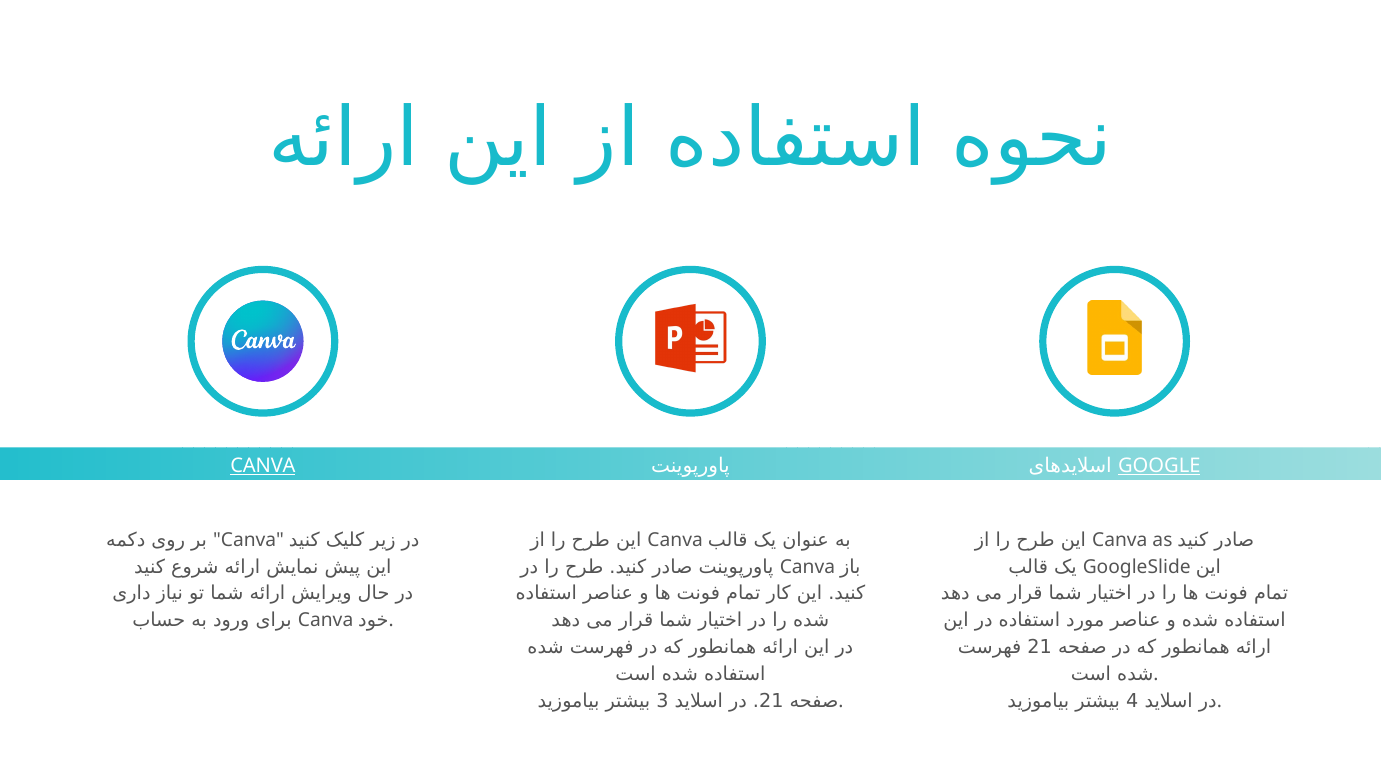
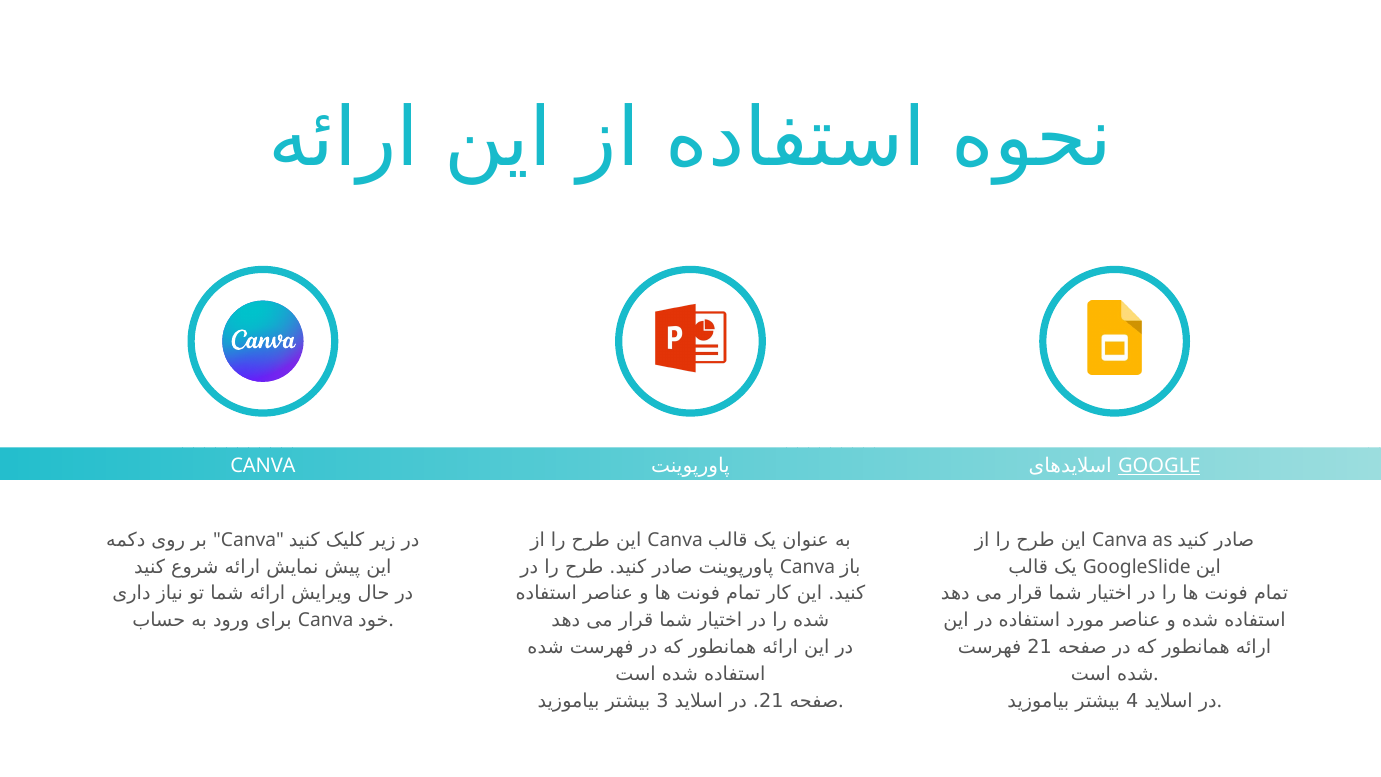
CANVA underline: present -> none (263, 465)
